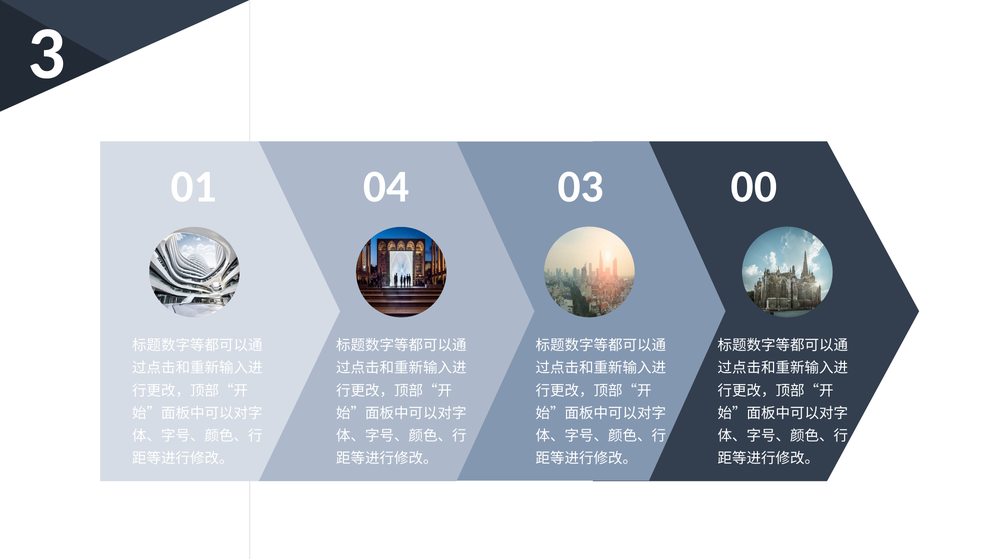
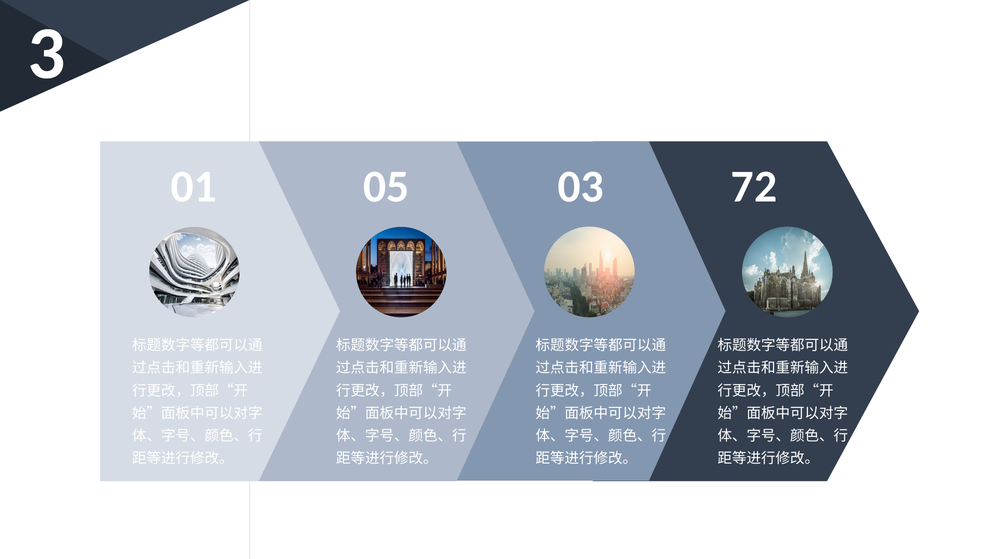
04: 04 -> 05 (386, 187)
00: 00 -> 72 (754, 187)
